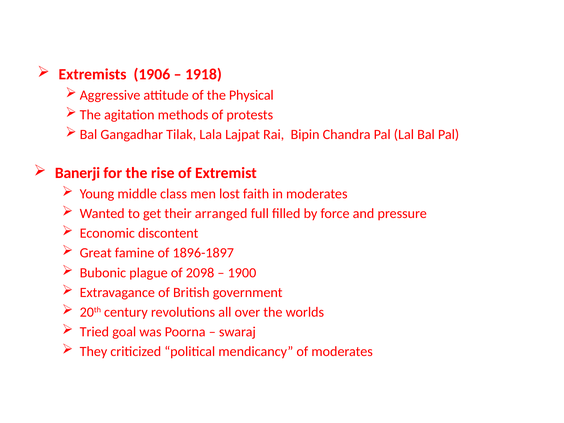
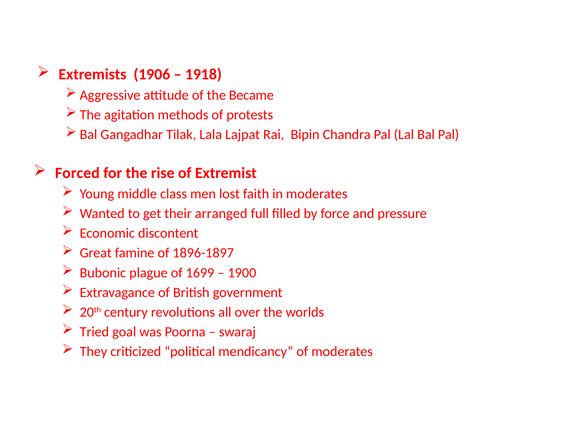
Physical: Physical -> Became (251, 95)
Banerji: Banerji -> Forced (77, 173)
2098: 2098 -> 1699 (200, 273)
